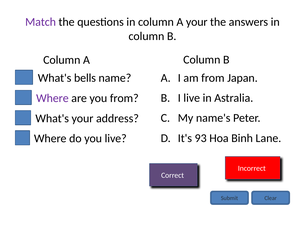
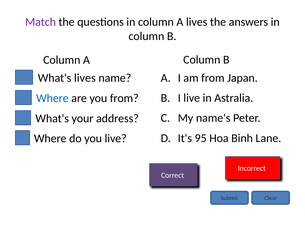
A your: your -> lives (197, 22)
What's bells: bells -> lives (85, 78)
Where colour: purple -> blue (52, 98)
93: 93 -> 95 (201, 138)
